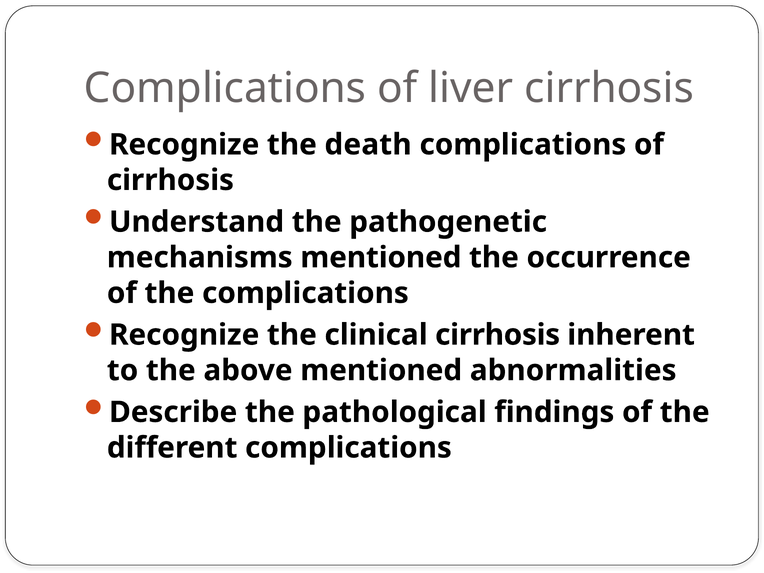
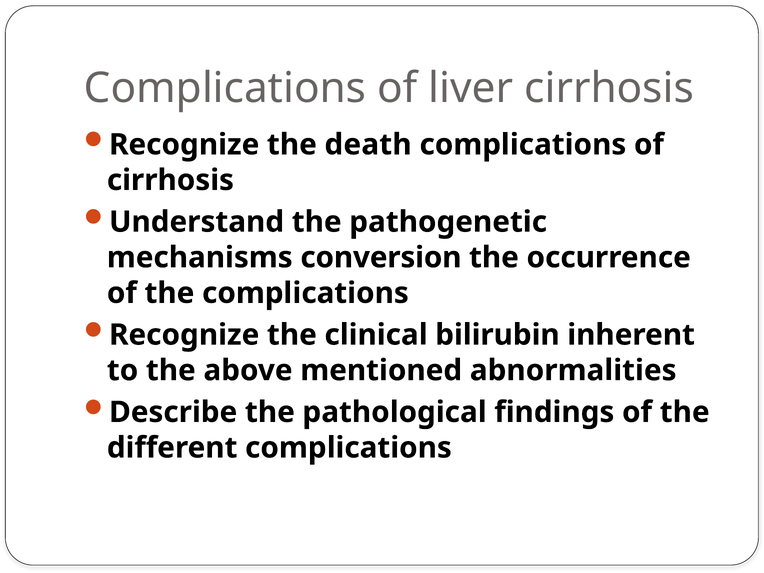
mechanisms mentioned: mentioned -> conversion (381, 258)
clinical cirrhosis: cirrhosis -> bilirubin (497, 335)
